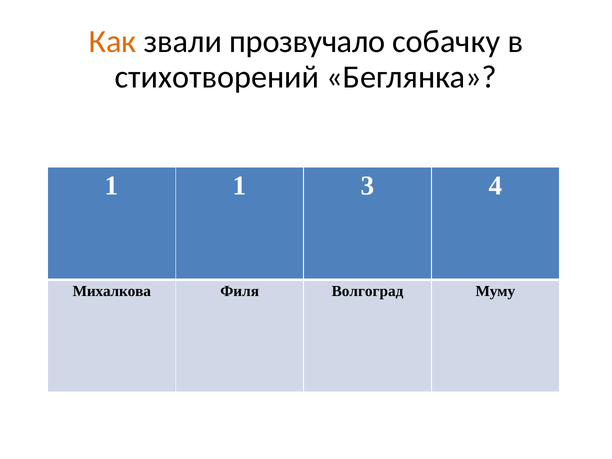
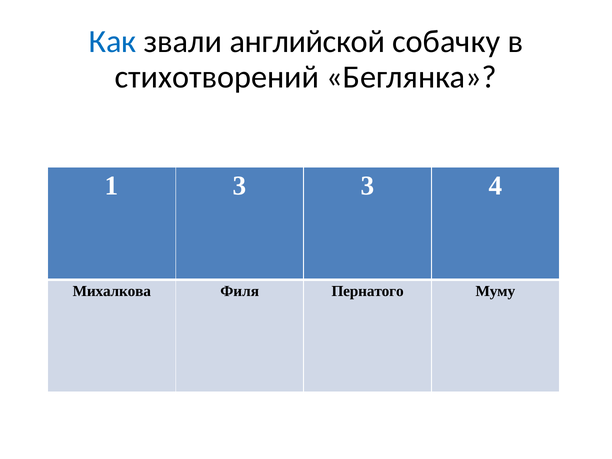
Как colour: orange -> blue (112, 42)
прозвучало: прозвучало -> английской (307, 42)
1 1: 1 -> 3 (240, 186)
Волгоград: Волгоград -> Пернатого (368, 291)
